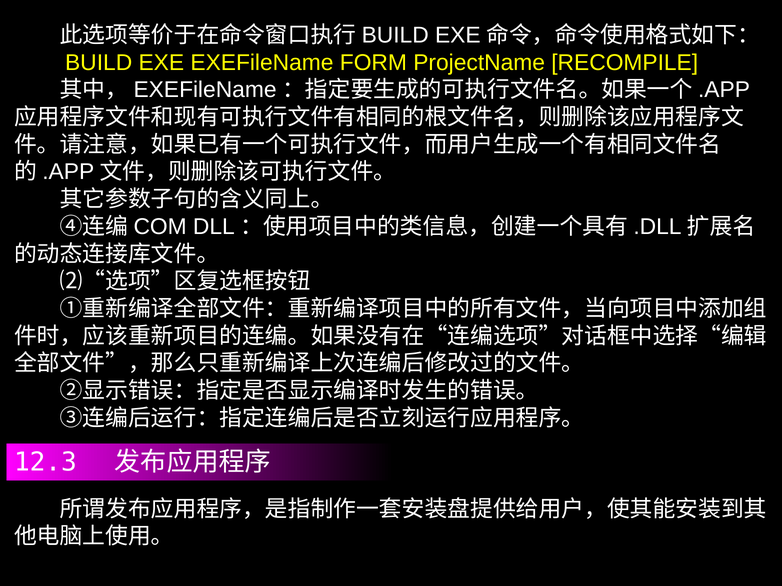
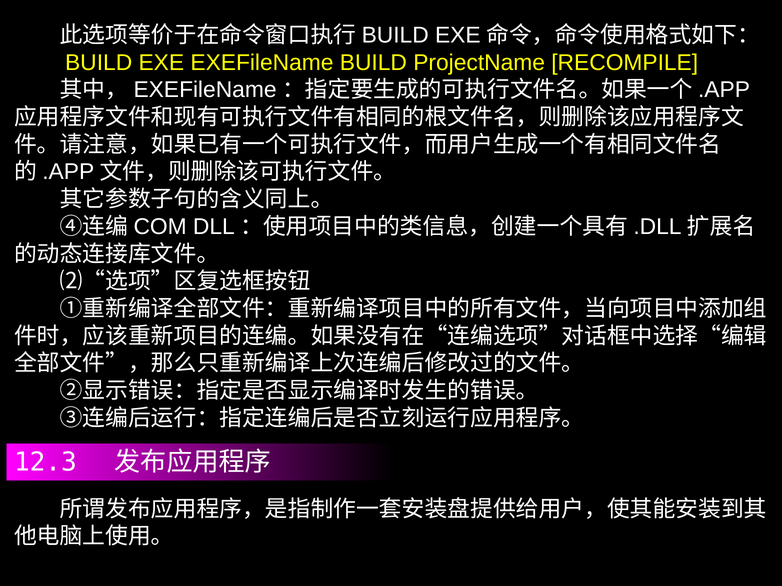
EXEFileName FORM: FORM -> BUILD (373, 63)
